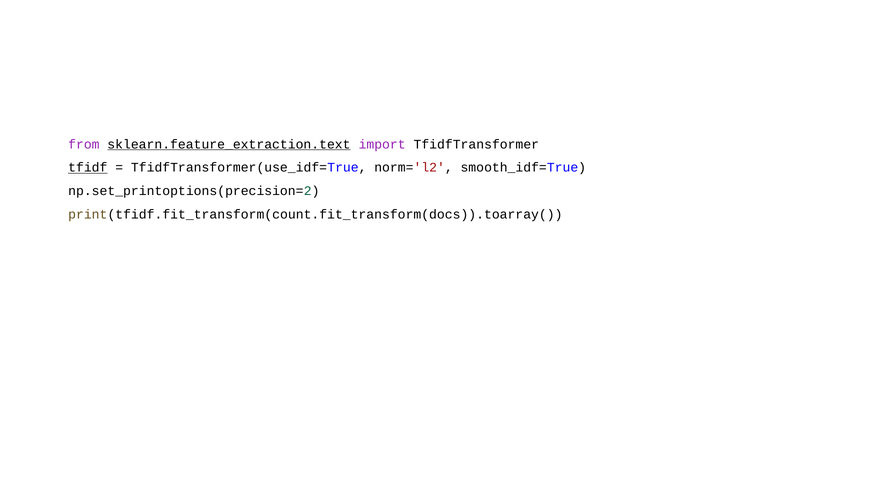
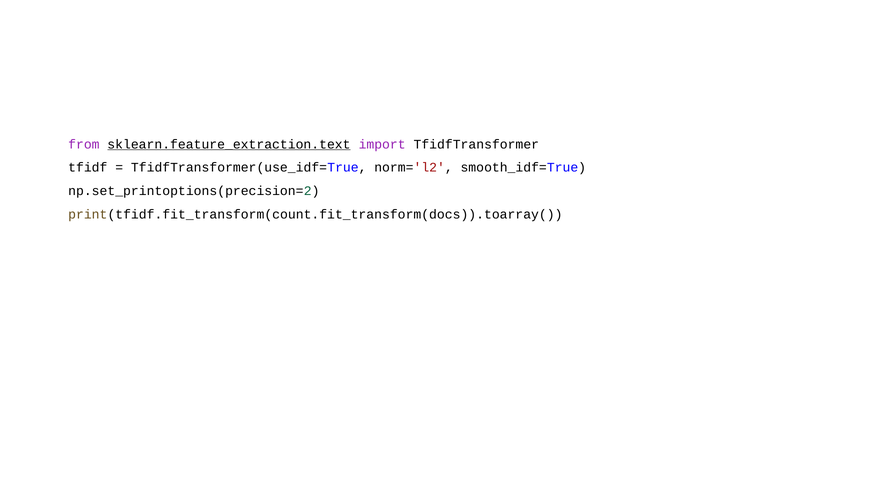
tfidf underline: present -> none (88, 168)
